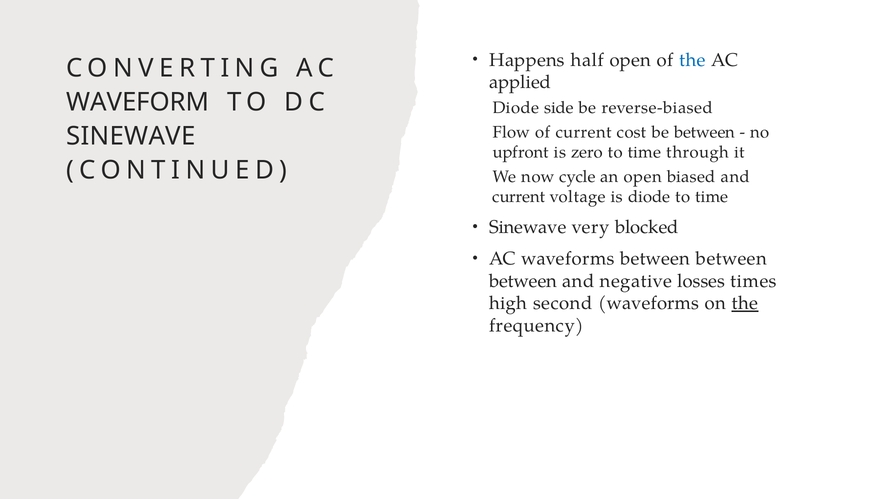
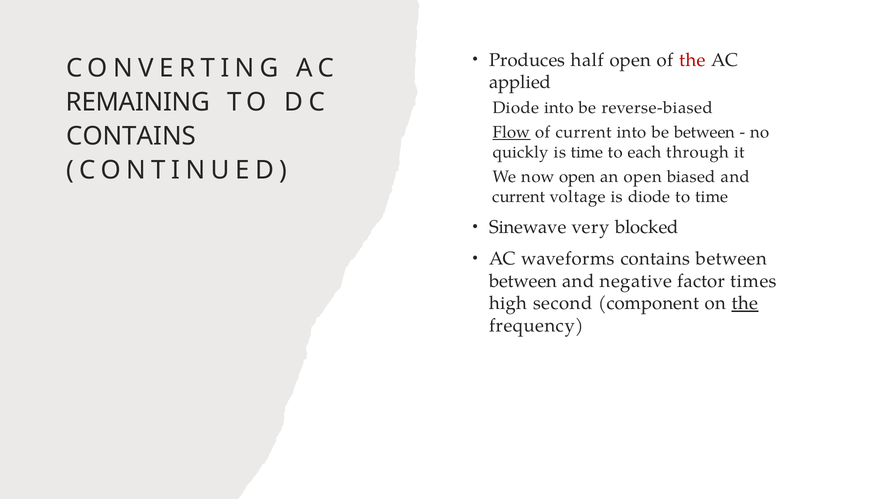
Happens: Happens -> Produces (527, 60)
the colour: blue -> red (692, 60)
WAVEFORM: WAVEFORM -> REMAINING (138, 102)
Diode side: side -> into (559, 108)
Flow underline: none -> present (511, 132)
current cost: cost -> into (632, 132)
SINEWAVE: SINEWAVE -> CONTAINS (131, 136)
upfront: upfront -> quickly (521, 152)
is zero: zero -> time (587, 152)
time: time -> each (645, 152)
now cycle: cycle -> open (577, 177)
waveforms between: between -> contains (655, 259)
losses: losses -> factor (701, 281)
second waveforms: waveforms -> component (649, 303)
